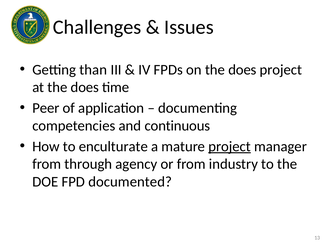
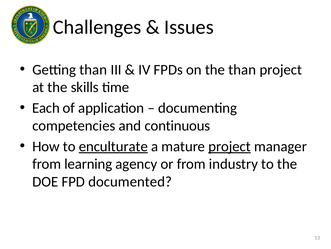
on the does: does -> than (242, 69)
at the does: does -> skills (85, 87)
Peer: Peer -> Each (46, 108)
enculturate underline: none -> present (113, 146)
through: through -> learning (88, 164)
